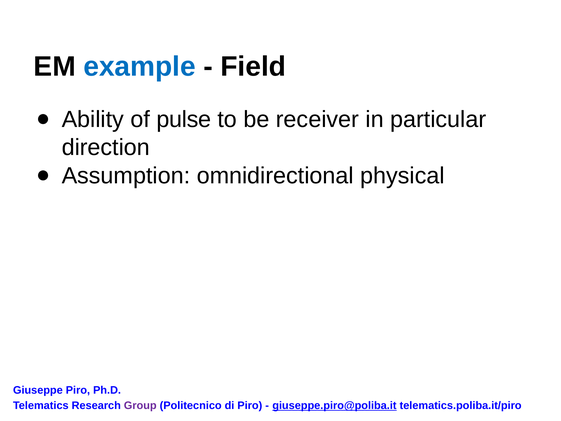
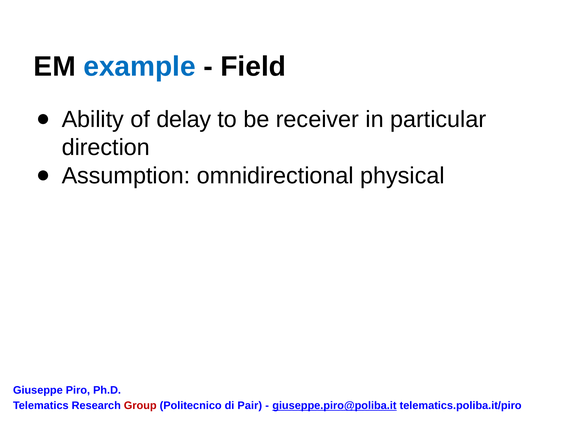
pulse: pulse -> delay (184, 119)
Group colour: purple -> red (140, 405)
di Piro: Piro -> Pair (250, 405)
